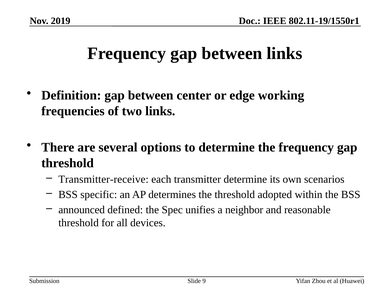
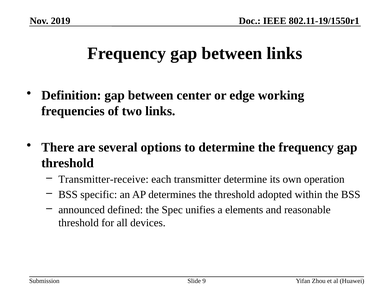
scenarios: scenarios -> operation (324, 179)
neighbor: neighbor -> elements (244, 209)
